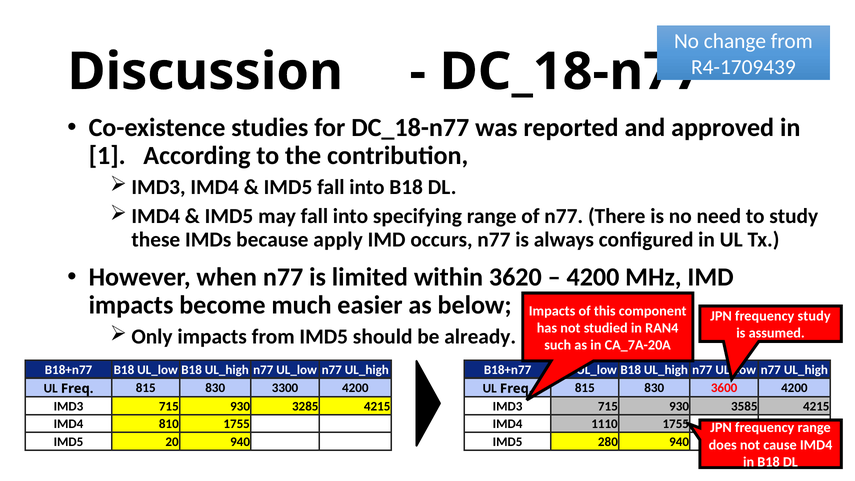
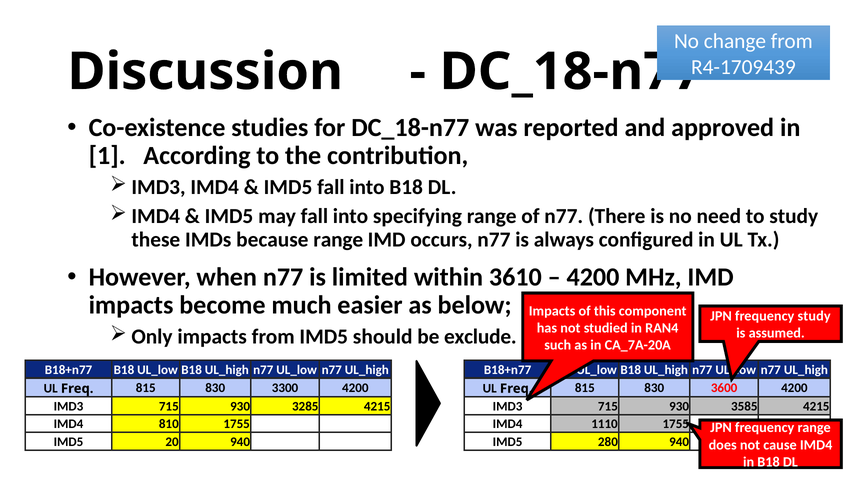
because apply: apply -> range (338, 239)
3620: 3620 -> 3610 (515, 277)
already: already -> exclude (480, 337)
